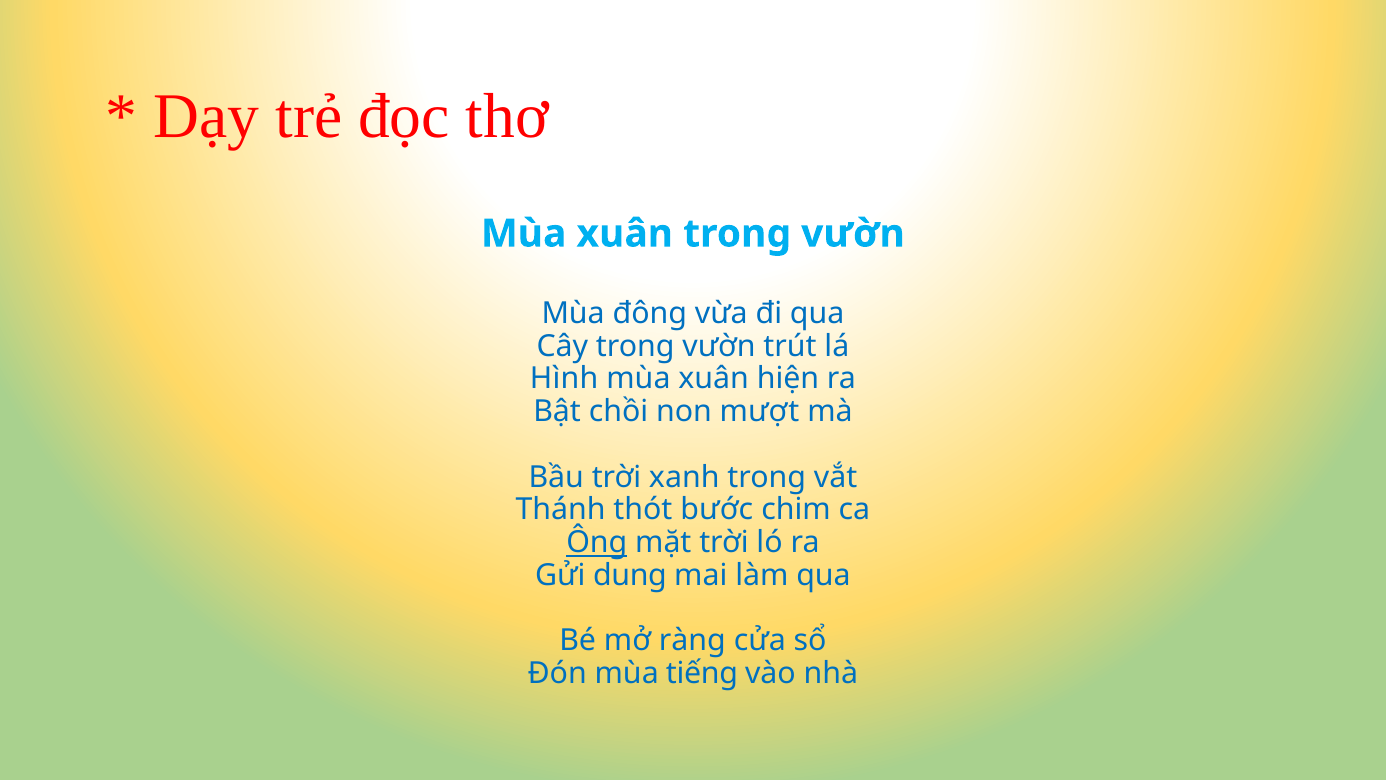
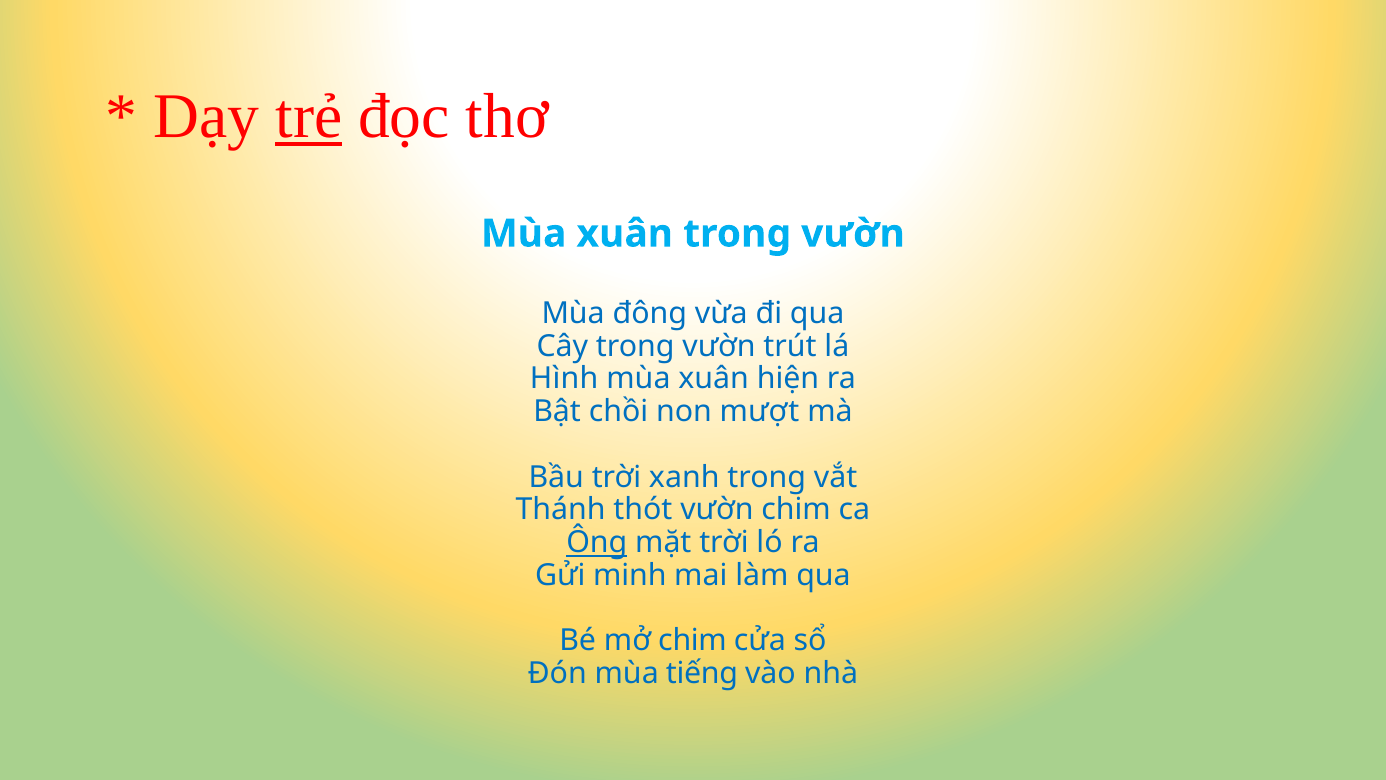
trẻ underline: none -> present (309, 116)
thót bước: bước -> vườn (717, 510)
dung: dung -> minh (630, 575)
mở ràng: ràng -> chim (693, 641)
